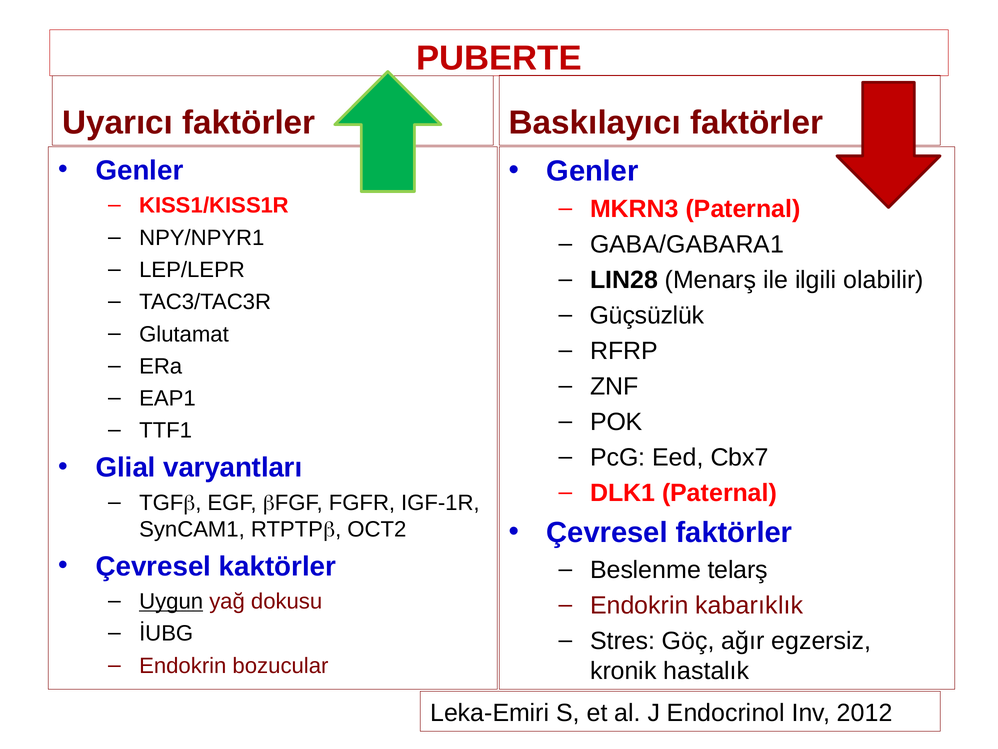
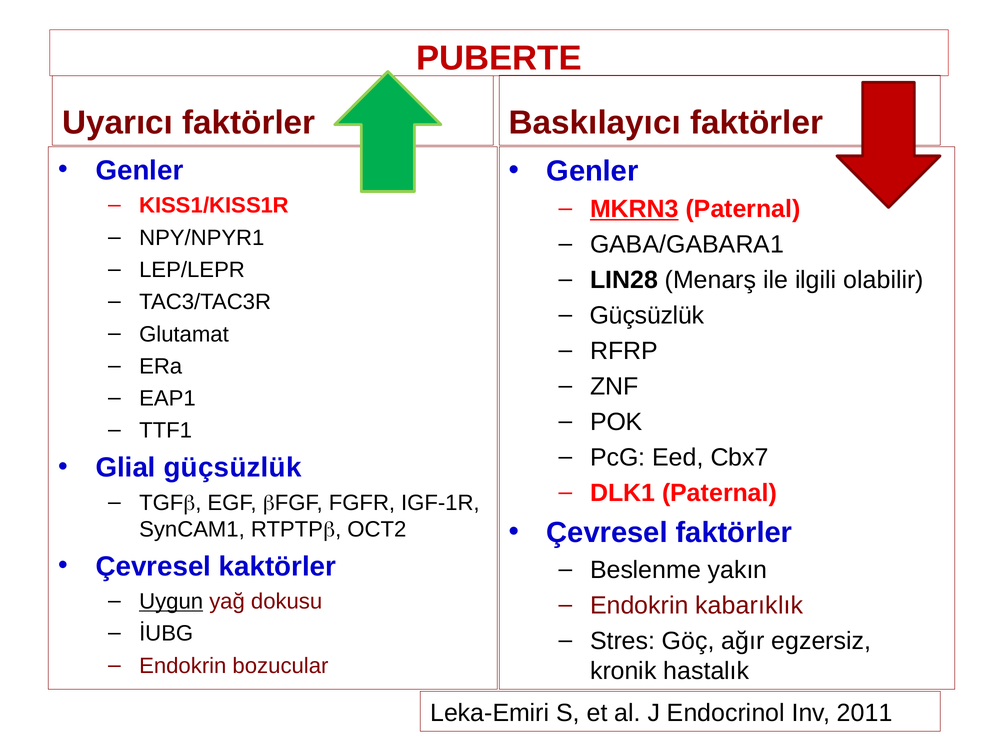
MKRN3 underline: none -> present (634, 209)
Glial varyantları: varyantları -> güçsüzlük (233, 467)
telarş: telarş -> yakın (738, 570)
2012: 2012 -> 2011 (865, 713)
